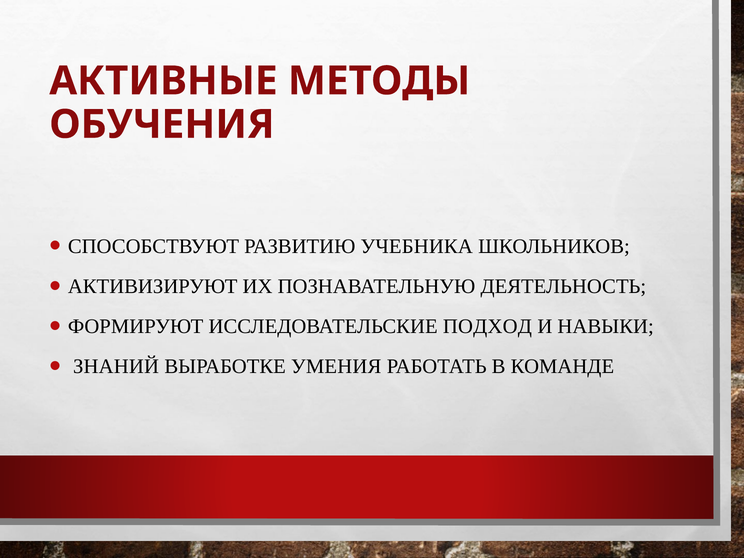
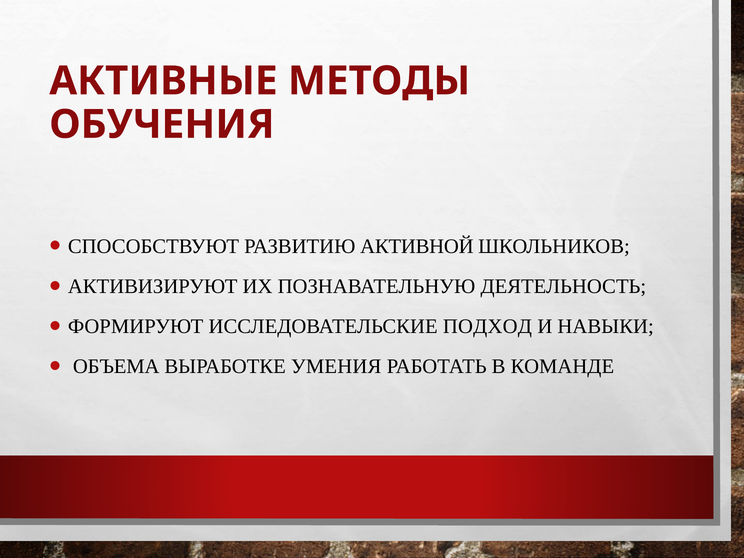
УЧЕБНИКА: УЧЕБНИКА -> АКТИВНОЙ (417, 246)
ЗНАНИЙ: ЗНАНИЙ -> ОБЪЕМА (116, 367)
